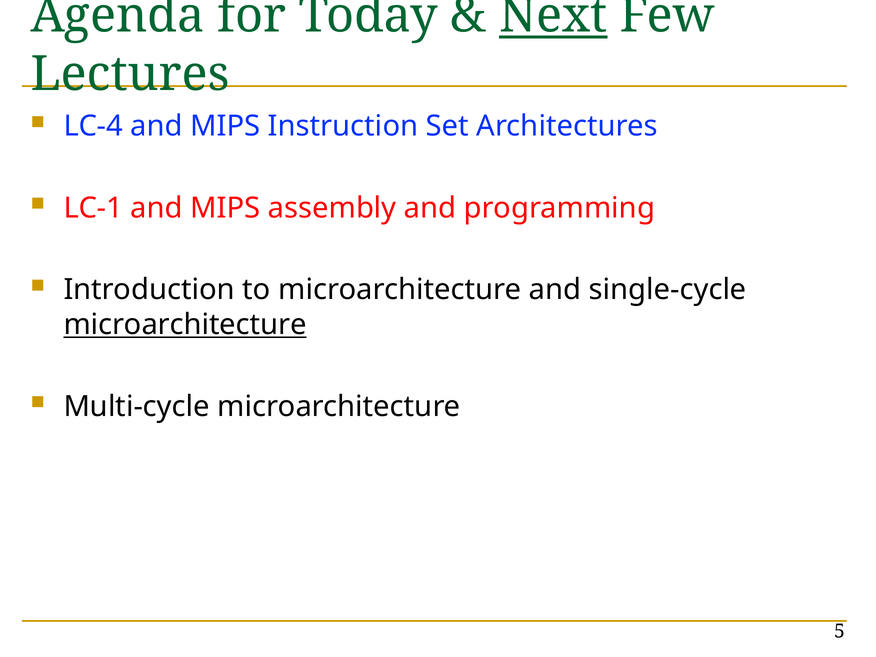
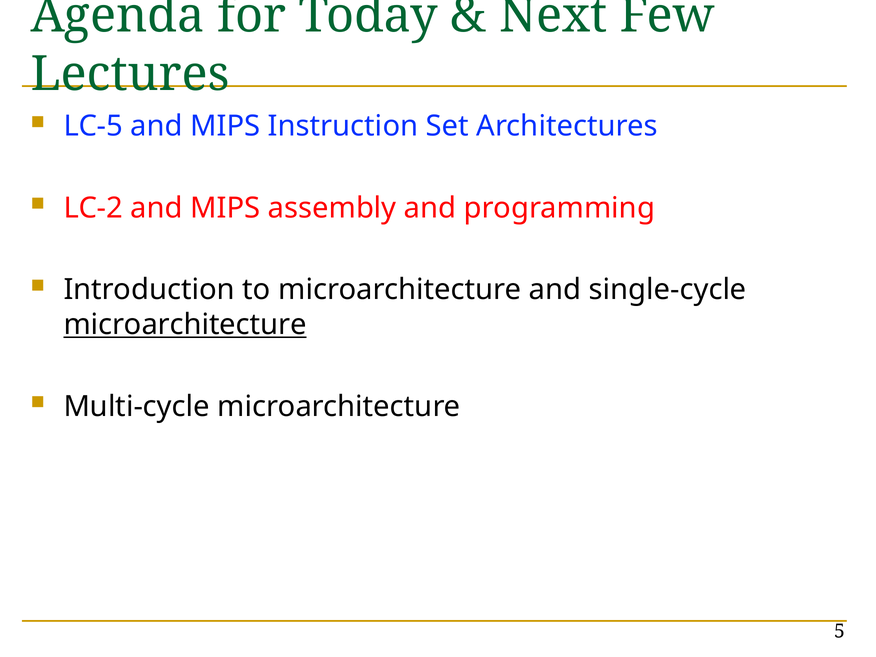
Next underline: present -> none (553, 16)
LC-4: LC-4 -> LC-5 (93, 126)
LC-1: LC-1 -> LC-2 (93, 208)
